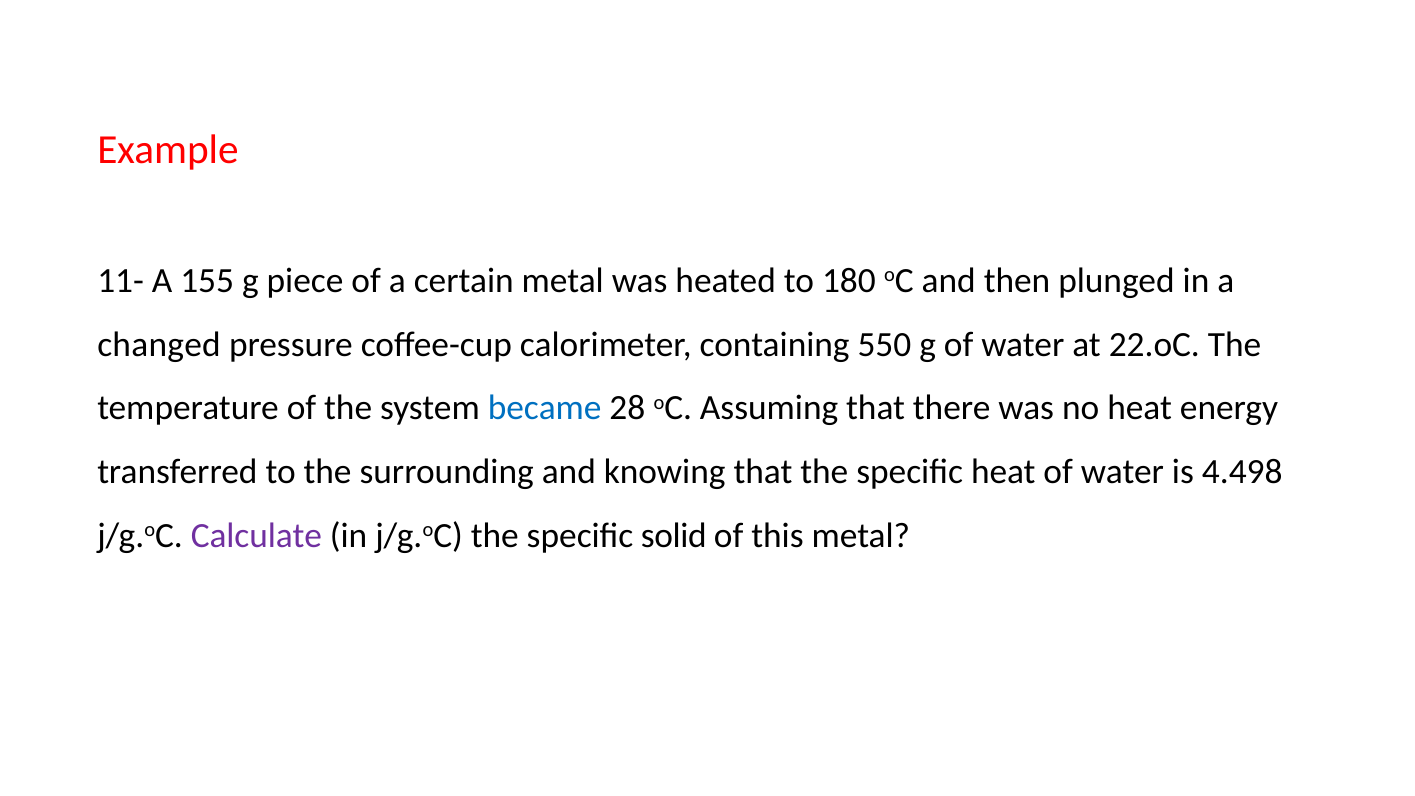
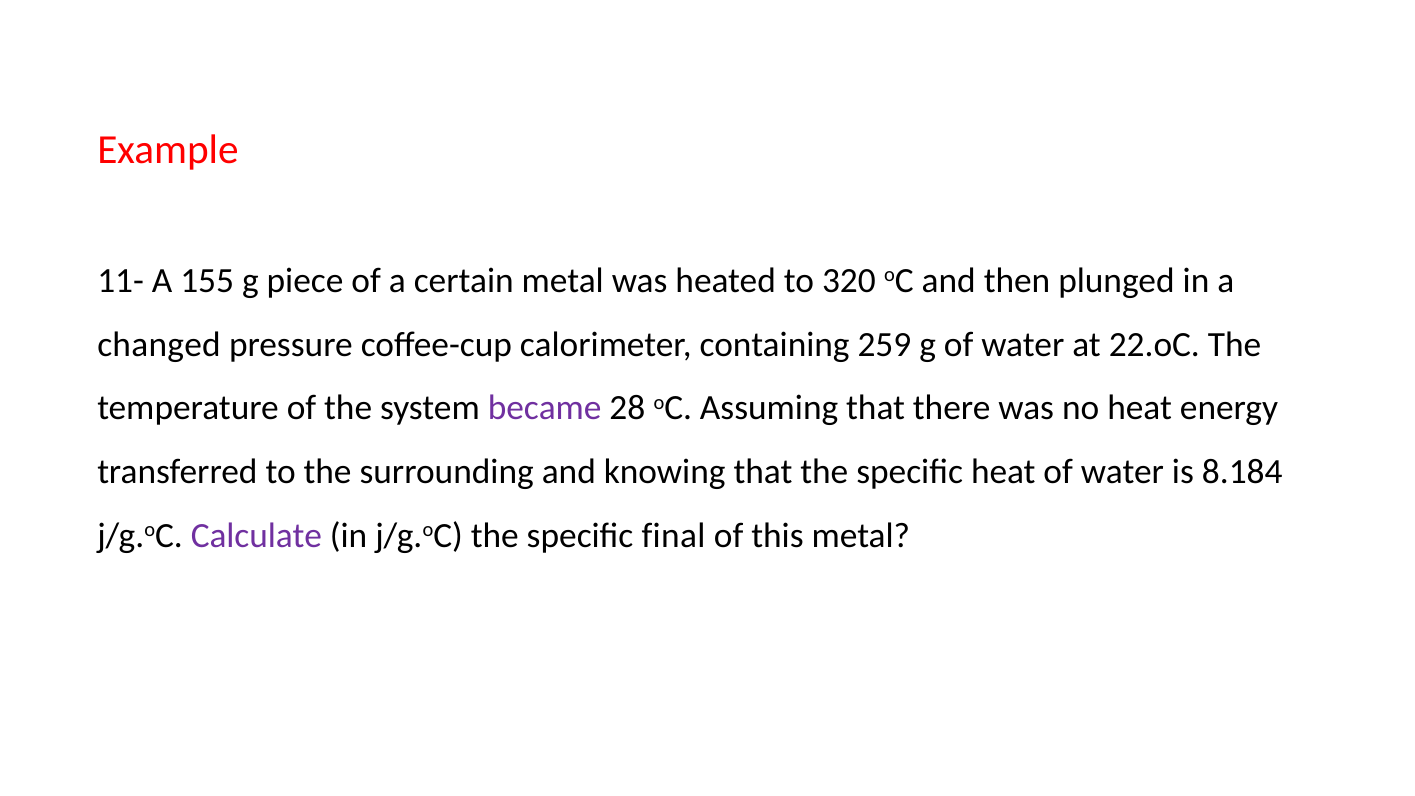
180: 180 -> 320 (849, 281)
550: 550 -> 259 (884, 344)
became colour: blue -> purple (545, 408)
4.498: 4.498 -> 8.184 (1242, 472)
solid: solid -> final (674, 535)
